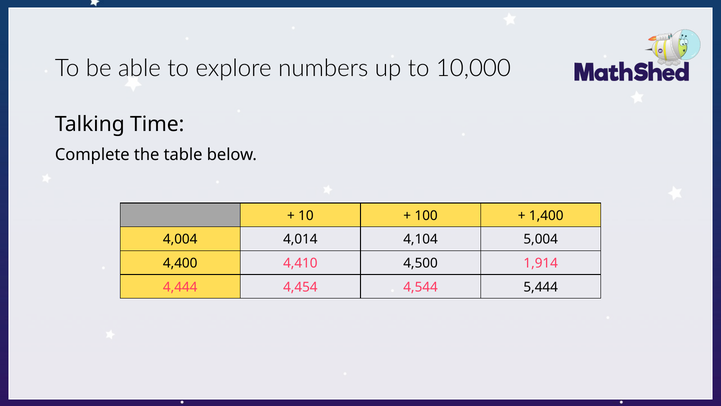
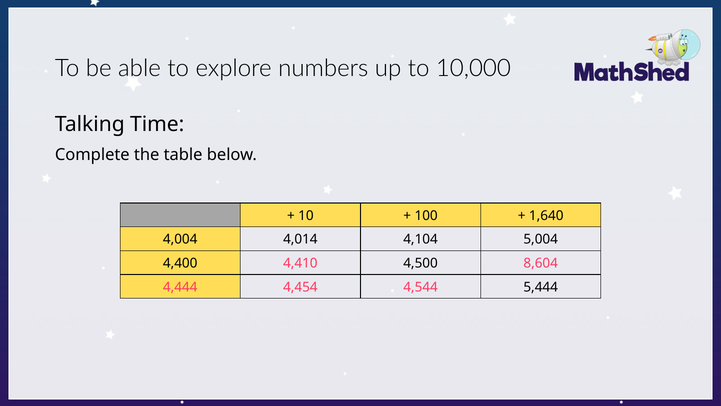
1,400: 1,400 -> 1,640 (546, 215)
1,914: 1,914 -> 8,604 (541, 263)
